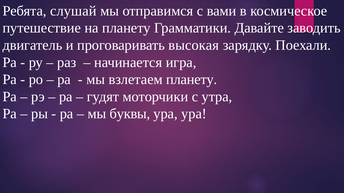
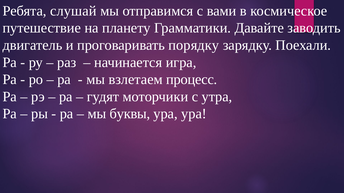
высокая: высокая -> порядку (194, 45)
взлетаем планету: планету -> процесс (192, 80)
